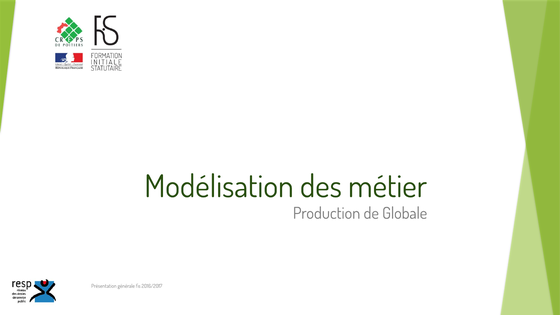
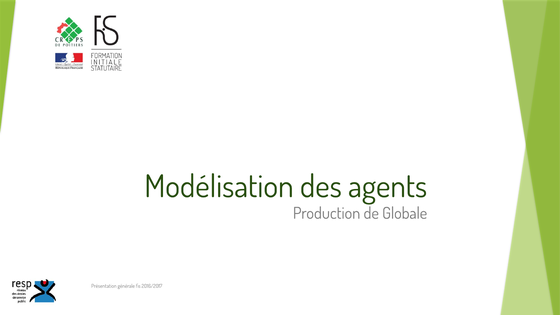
métier: métier -> agents (388, 187)
